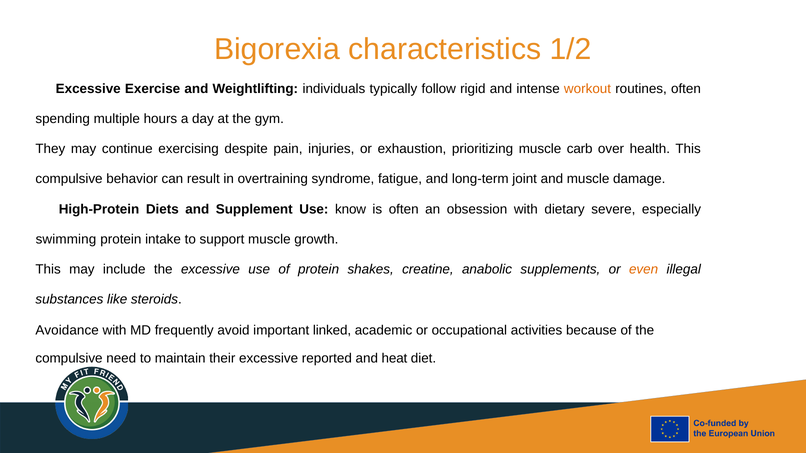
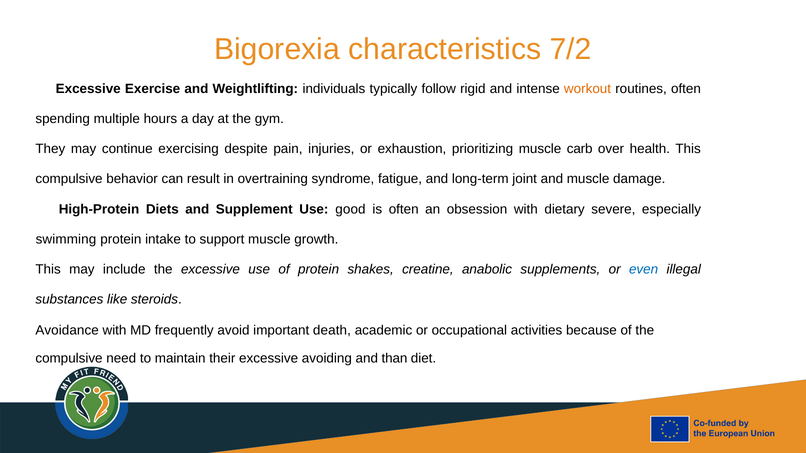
1/2: 1/2 -> 7/2 (571, 50)
know: know -> good (350, 209)
even colour: orange -> blue (644, 270)
linked: linked -> death (332, 330)
reported: reported -> avoiding (327, 359)
heat: heat -> than (394, 359)
